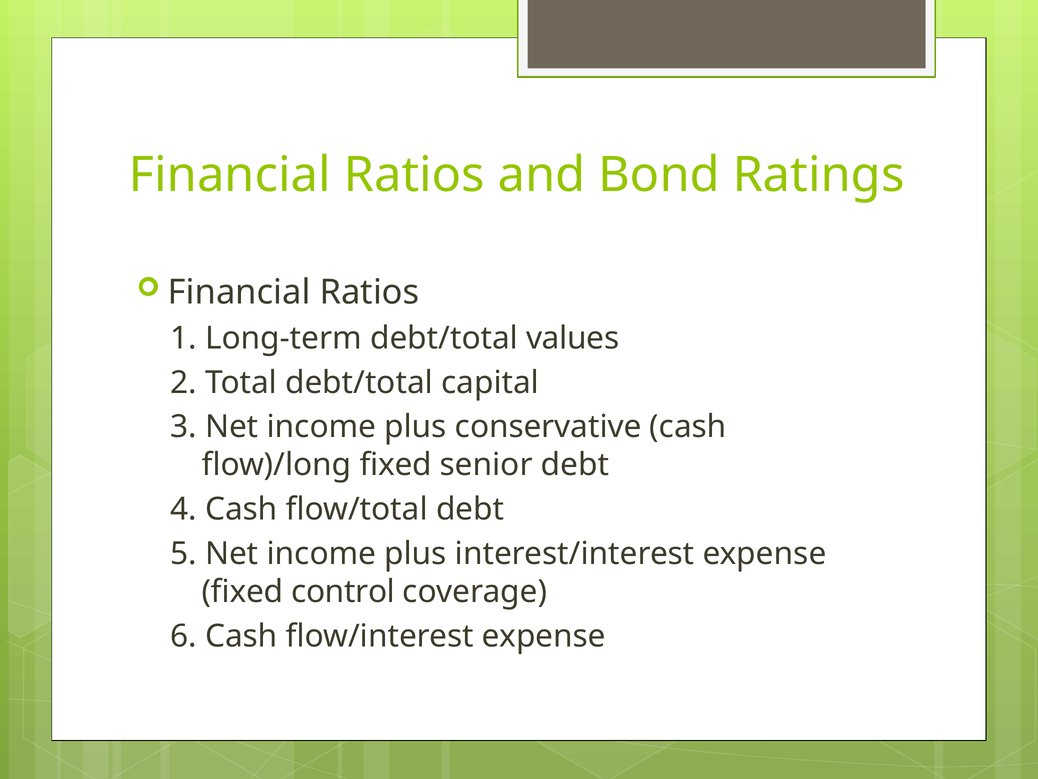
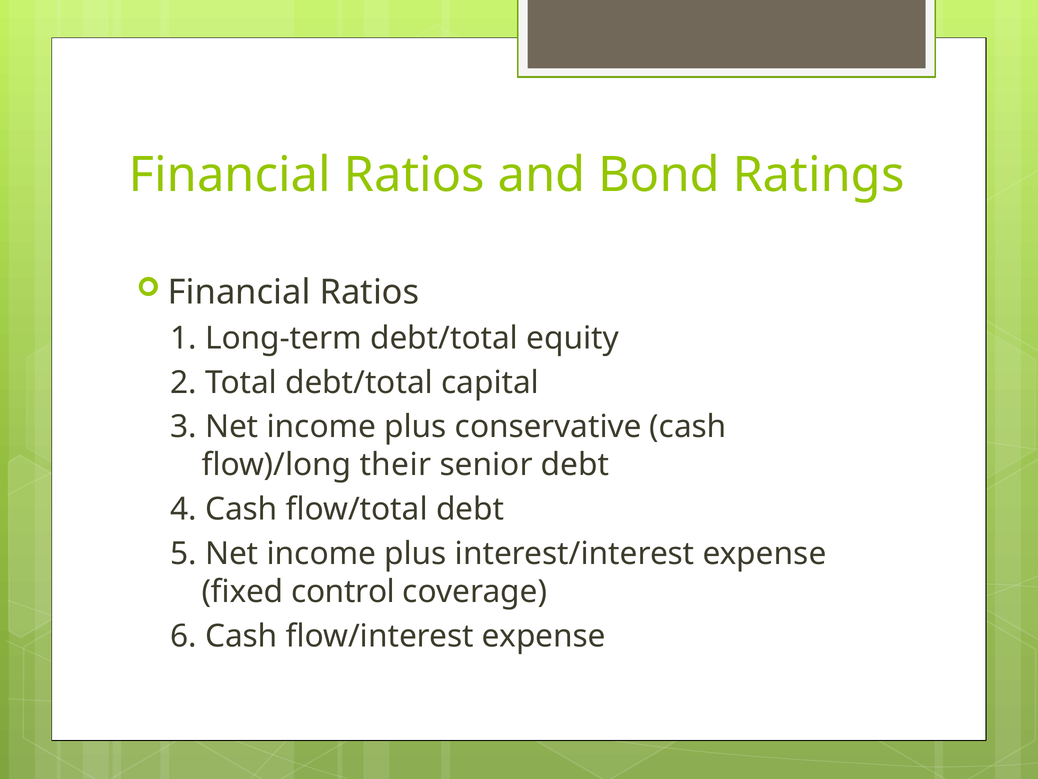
values: values -> equity (573, 338)
flow)/long fixed: fixed -> their (395, 465)
